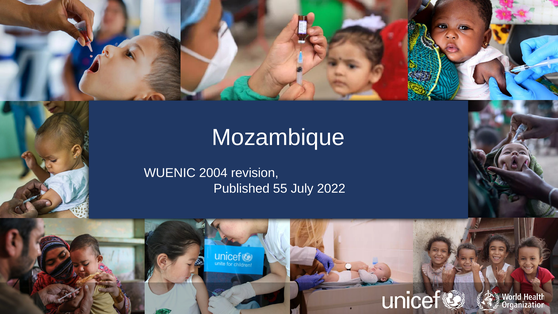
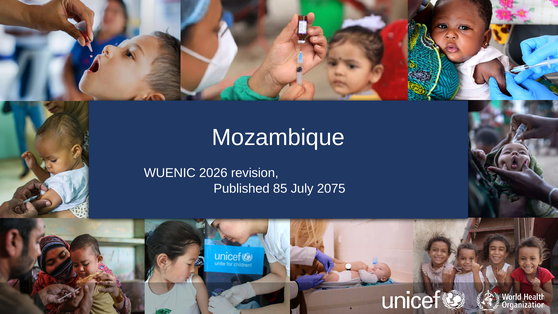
2004: 2004 -> 2026 (213, 173)
55: 55 -> 85 (280, 188)
2022: 2022 -> 2075 (331, 188)
